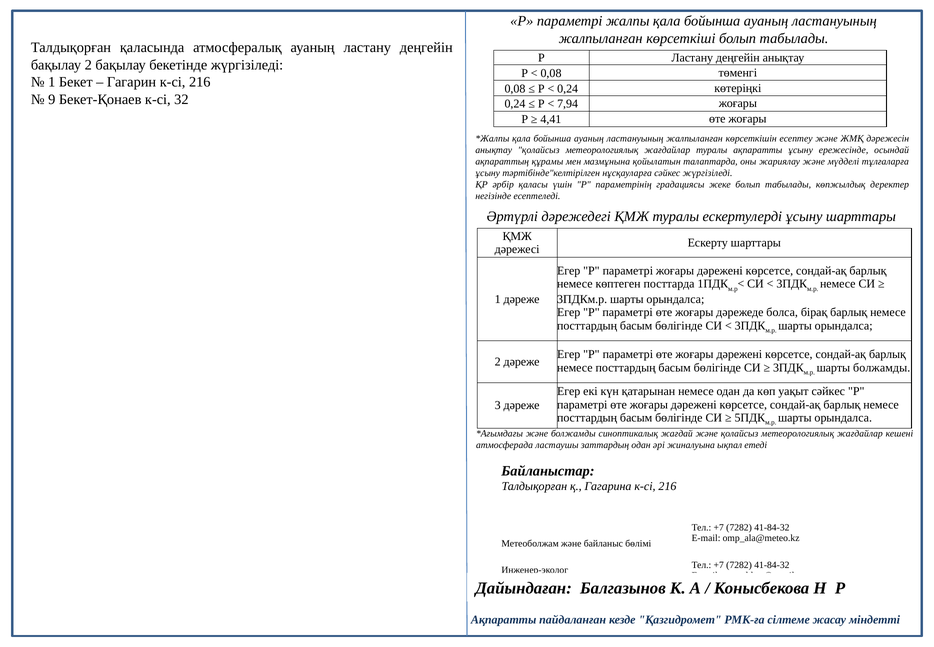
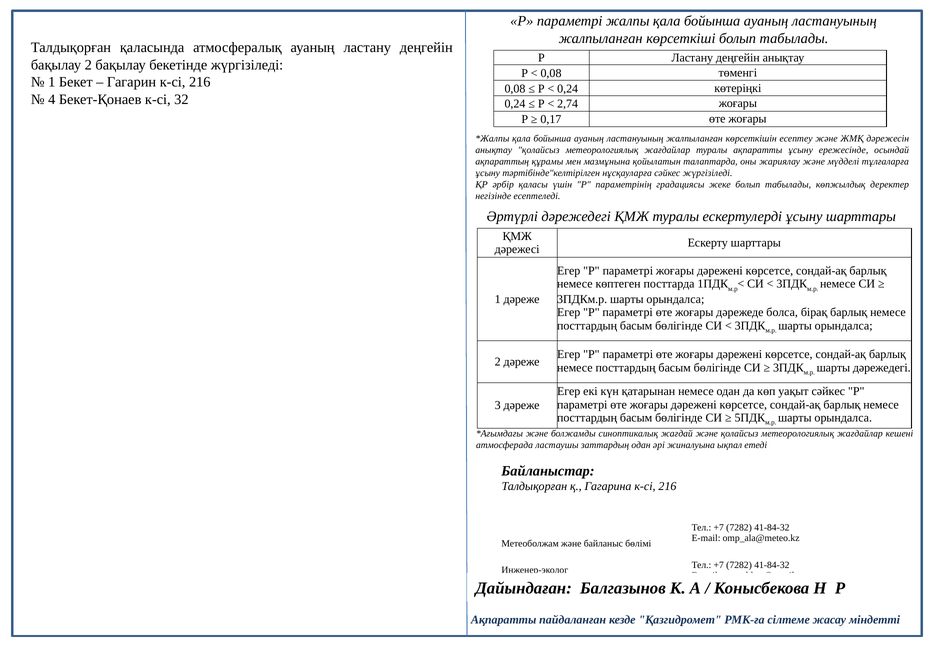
9: 9 -> 4 (52, 99)
7,94: 7,94 -> 2,74 (568, 104)
4,41: 4,41 -> 0,17 (551, 119)
шарты болжамды: болжамды -> дәрежедегі (882, 367)
